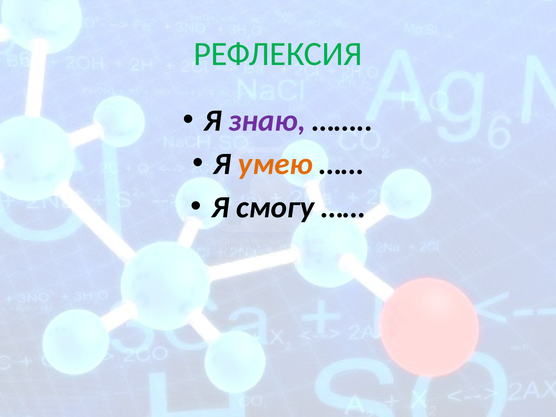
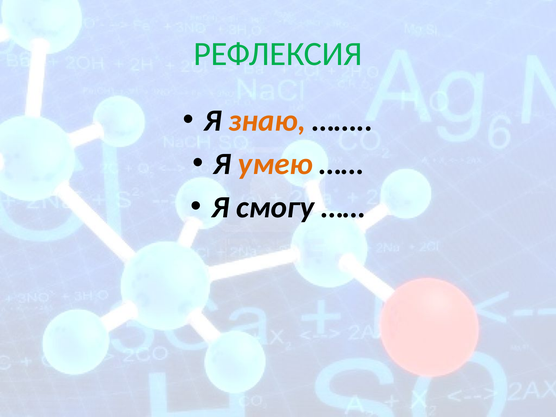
знаю colour: purple -> orange (267, 121)
